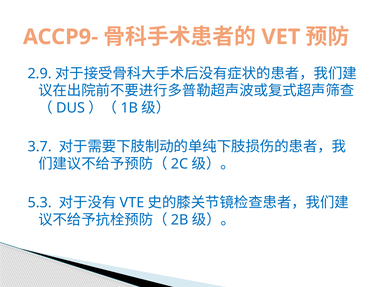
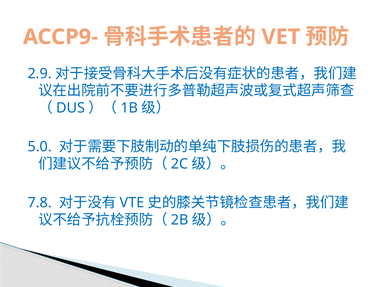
3.7: 3.7 -> 5.0 (40, 147)
5.3: 5.3 -> 7.8 (40, 203)
